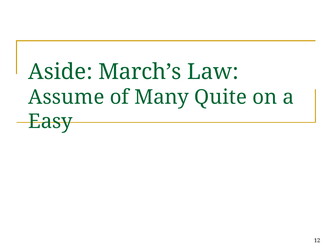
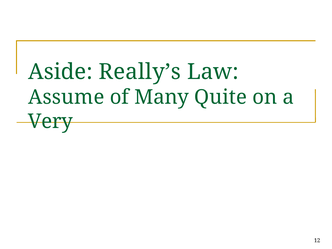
March’s: March’s -> Really’s (140, 72)
Easy: Easy -> Very (50, 121)
